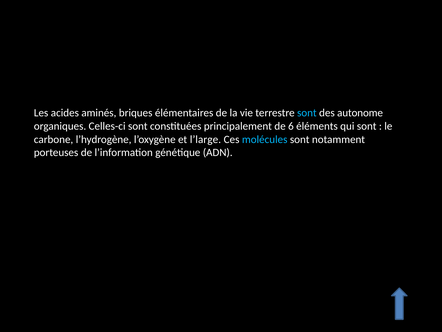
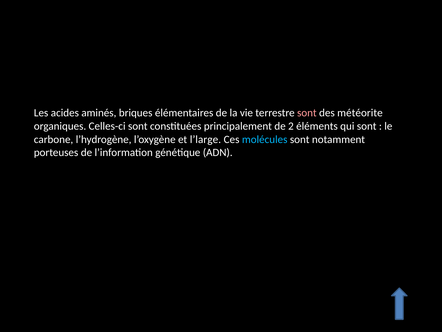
sont colour: light blue -> pink (307, 113)
autonome: autonome -> météorite (360, 113)
6: 6 -> 2 (291, 126)
